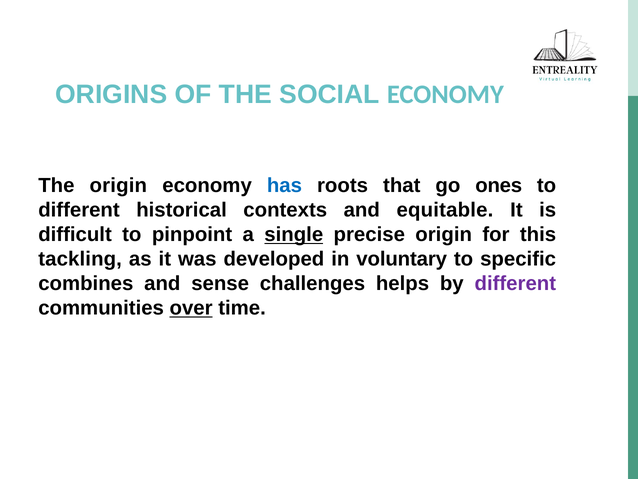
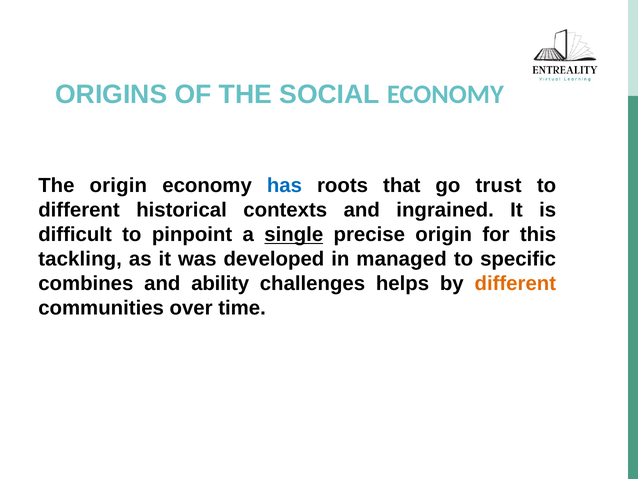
ones: ones -> trust (499, 185)
equitable: equitable -> ingrained (445, 210)
voluntary: voluntary -> managed (402, 259)
sense: sense -> ability (220, 283)
different colour: purple -> orange (515, 283)
over underline: present -> none (191, 308)
